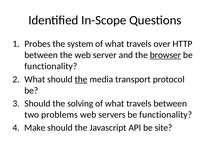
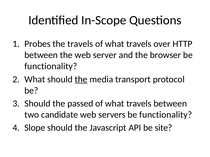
the system: system -> travels (80, 44)
browser underline: present -> none (165, 55)
solving: solving -> passed (80, 104)
problems: problems -> candidate (60, 115)
Make: Make -> Slope (35, 128)
